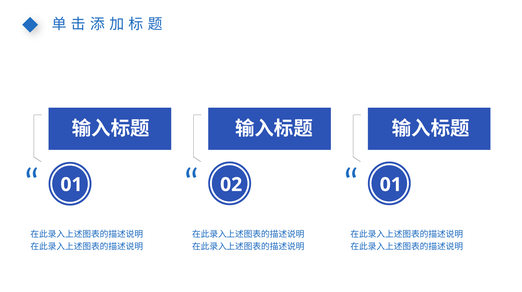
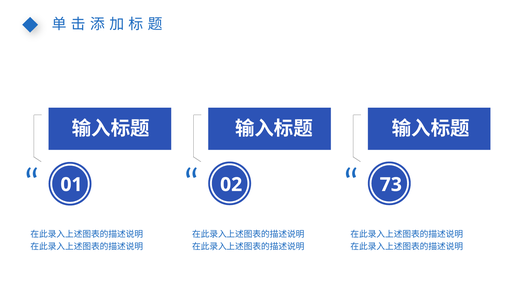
02 01: 01 -> 73 (391, 185)
